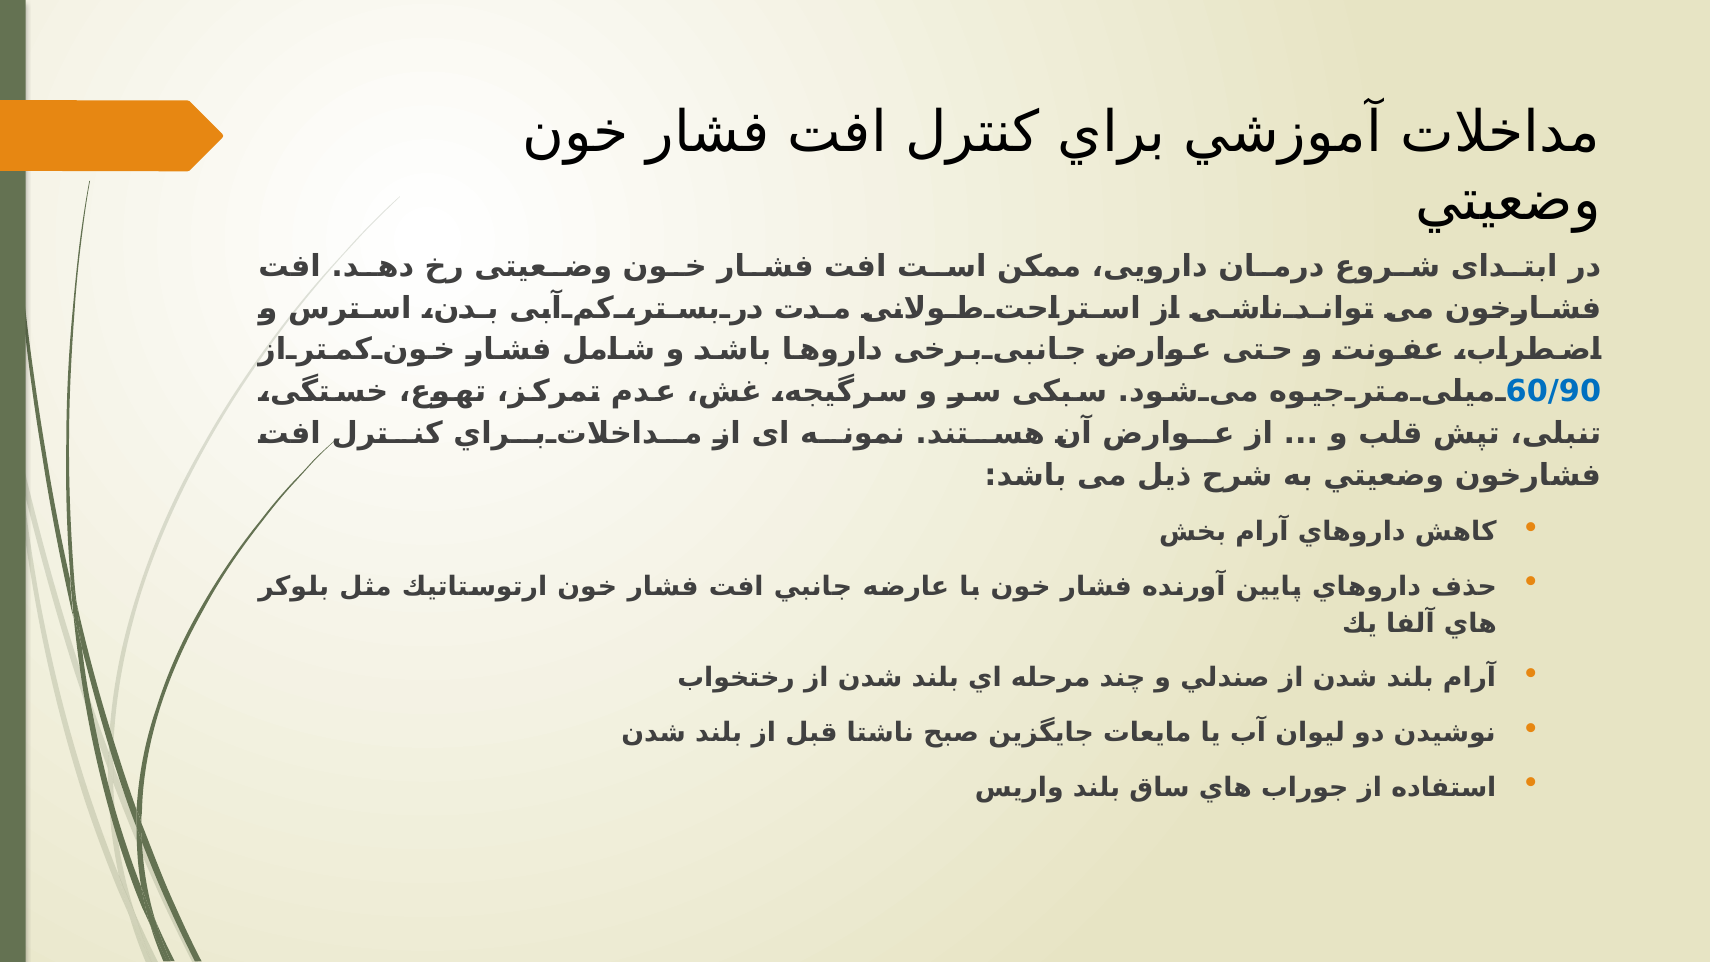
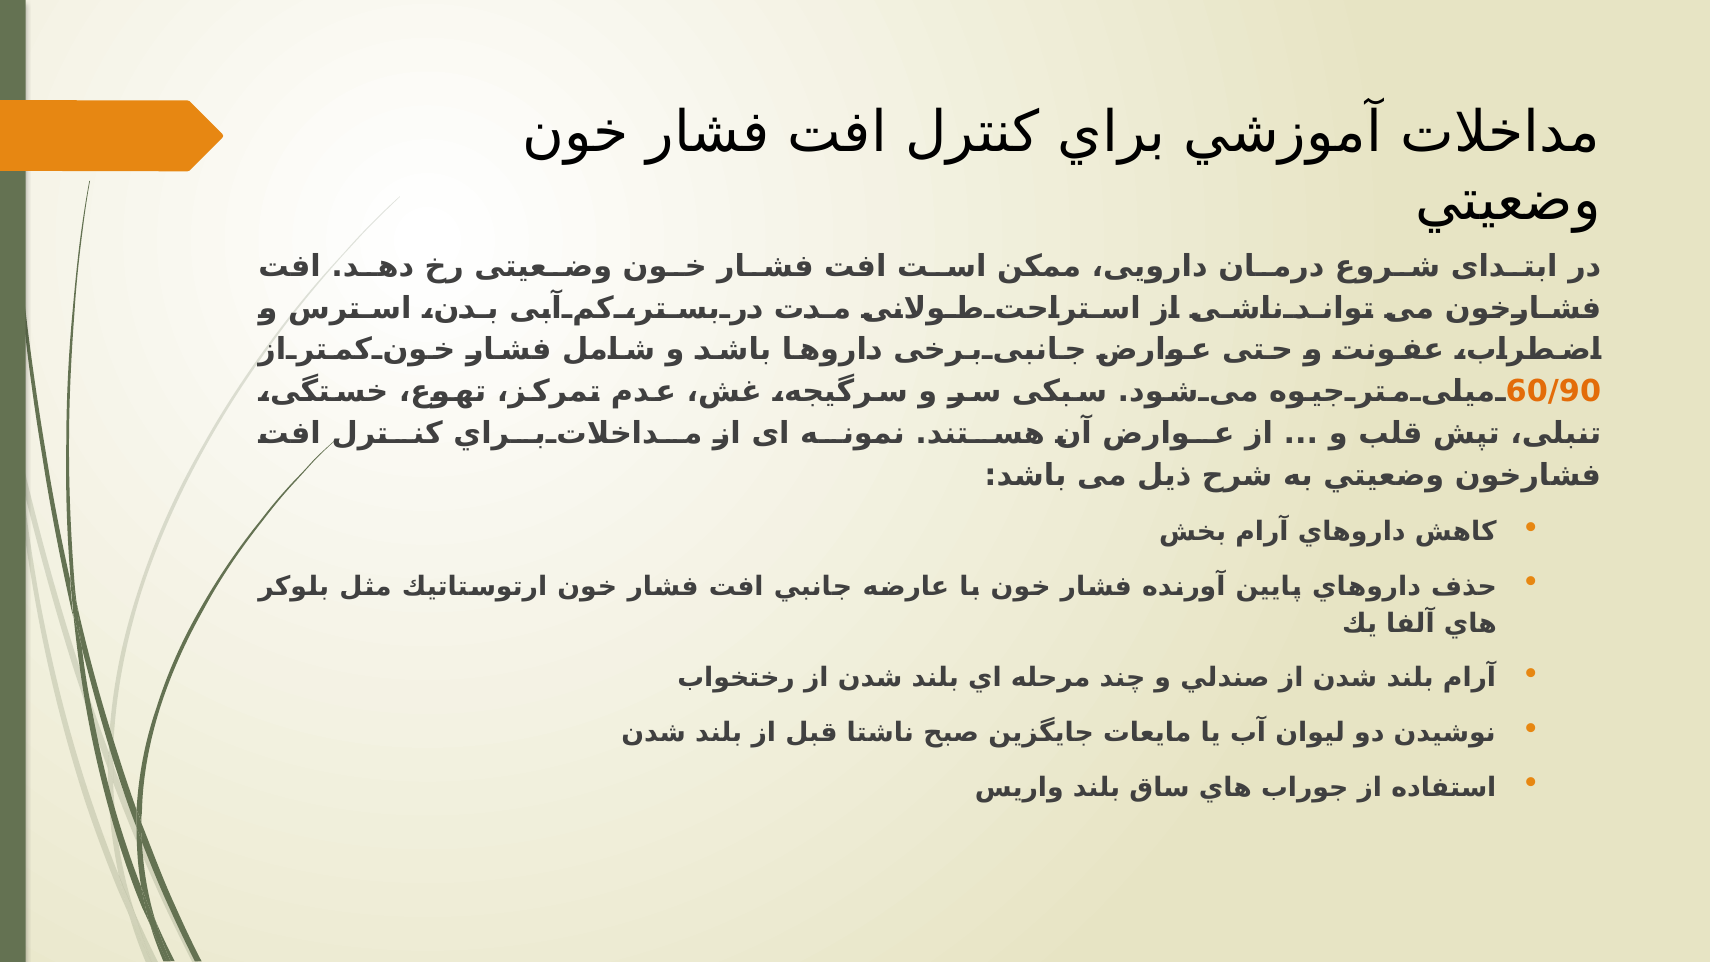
60/90 colour: blue -> orange (1553, 392)
